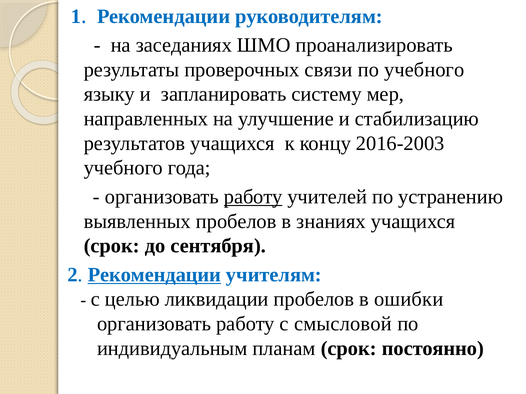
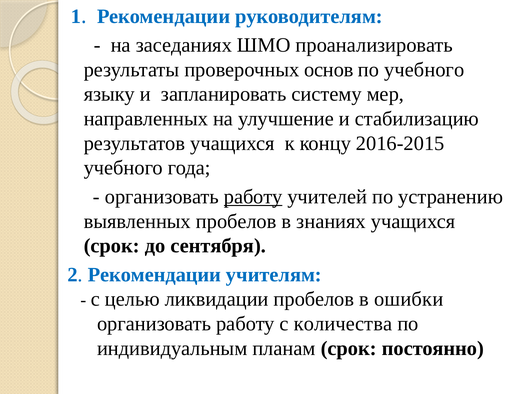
связи: связи -> основ (329, 70)
2016-2003: 2016-2003 -> 2016-2015 (400, 143)
Рекомендации underline: present -> none (154, 275)
смысловой: смысловой -> количества (343, 324)
